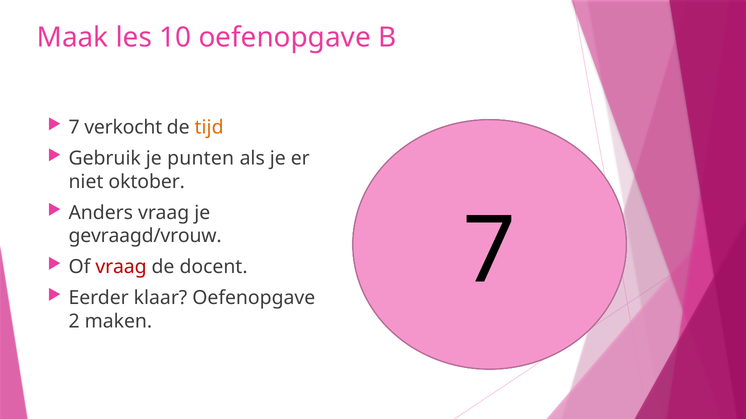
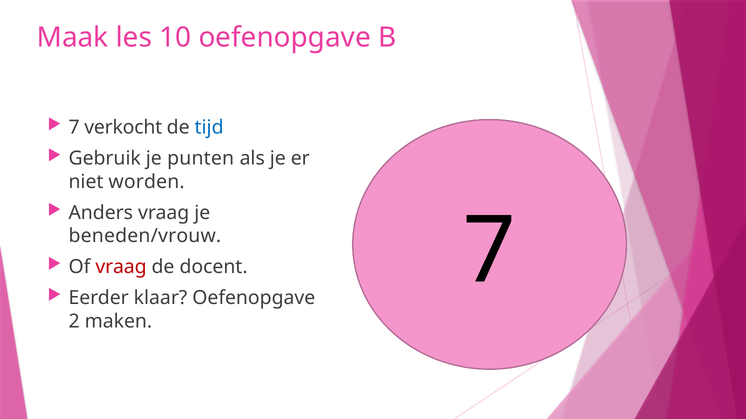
tijd colour: orange -> blue (209, 128)
oktober: oktober -> worden (147, 182)
gevraagd/vrouw: gevraagd/vrouw -> beneden/vrouw (145, 236)
